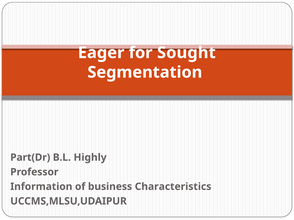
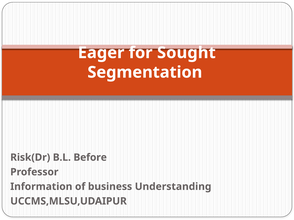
Part(Dr: Part(Dr -> Risk(Dr (30, 158)
Highly: Highly -> Before (90, 158)
Characteristics: Characteristics -> Understanding (173, 187)
